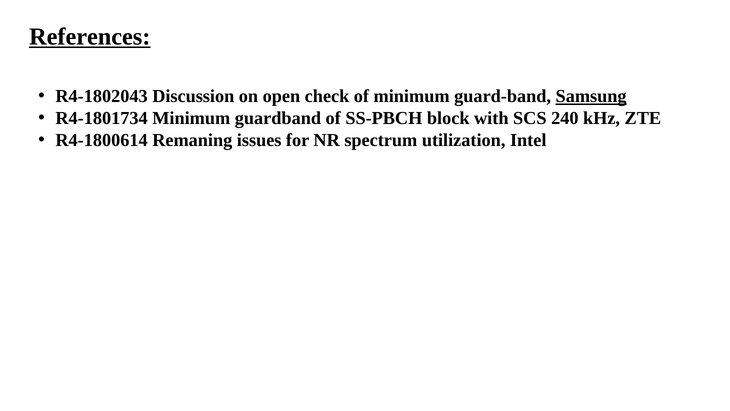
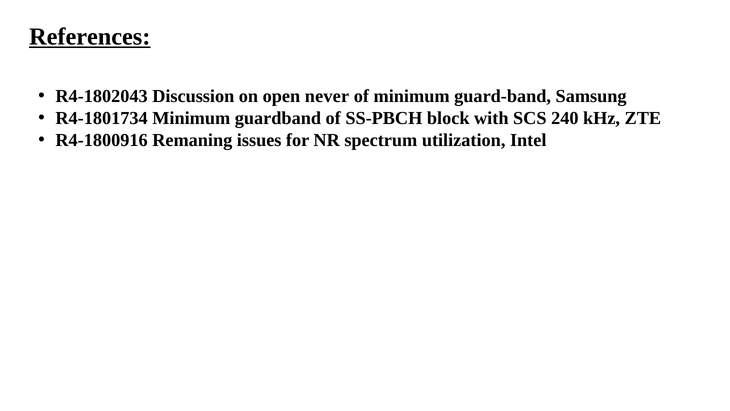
check: check -> never (327, 96)
Samsung underline: present -> none (591, 96)
R4-1800614: R4-1800614 -> R4-1800916 (102, 140)
